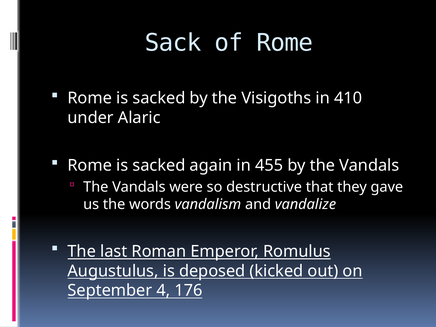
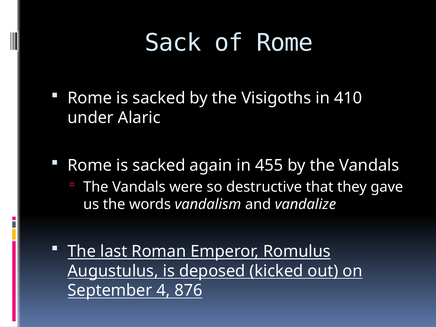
176: 176 -> 876 (188, 291)
